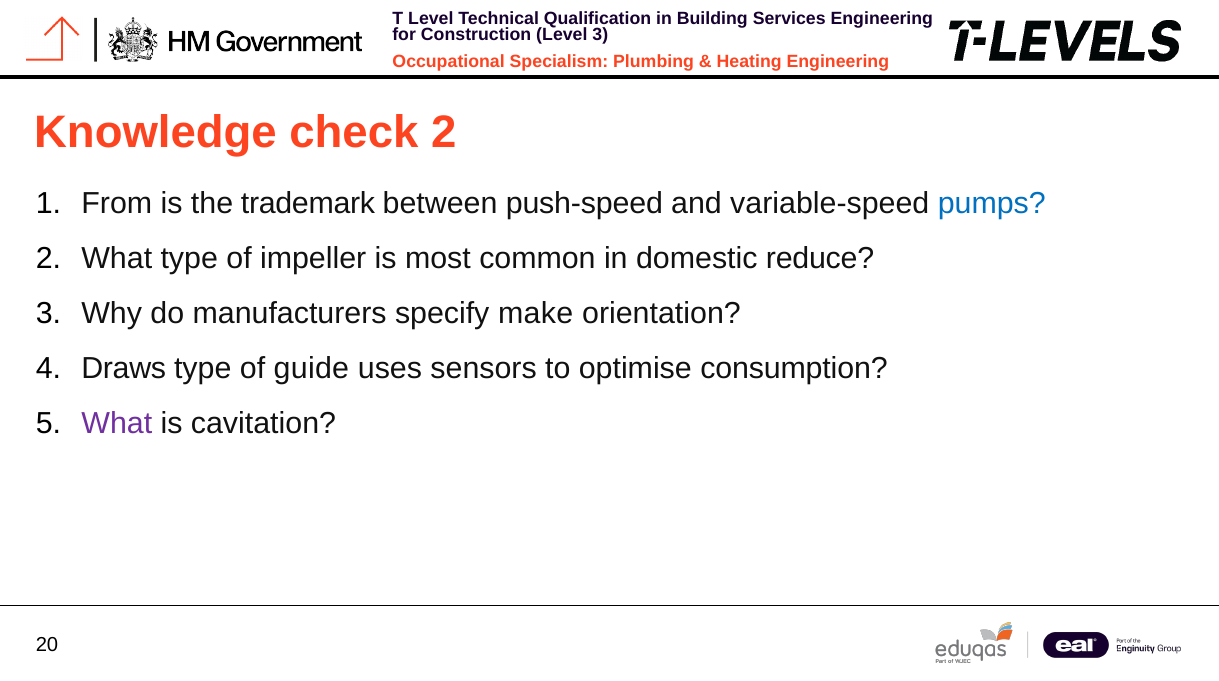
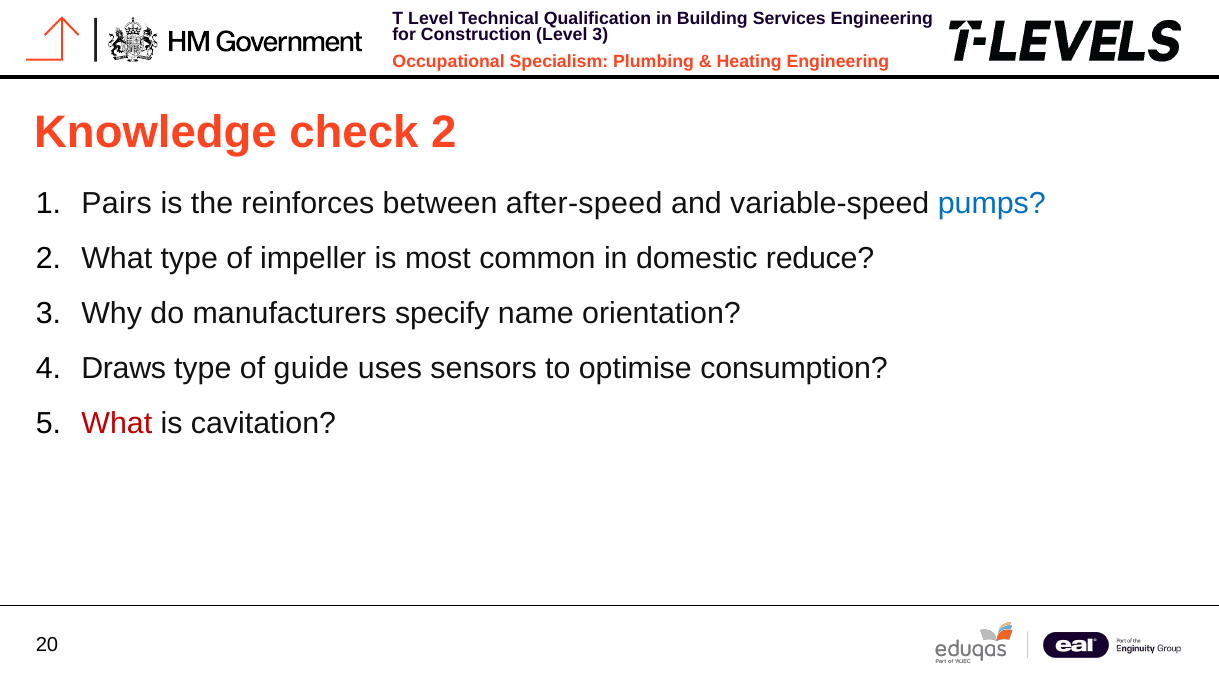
From: From -> Pairs (117, 203)
trademark: trademark -> reinforces (308, 203)
push-speed: push-speed -> after-speed (584, 203)
make: make -> name (536, 314)
What colour: purple -> red (117, 424)
